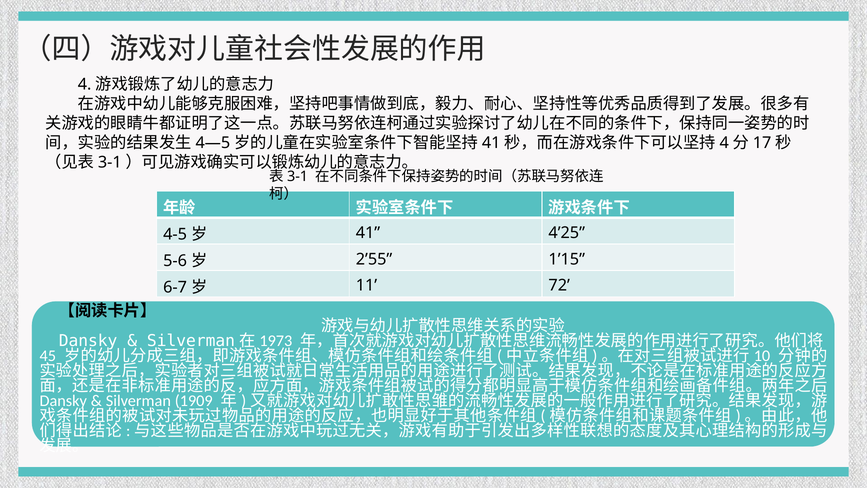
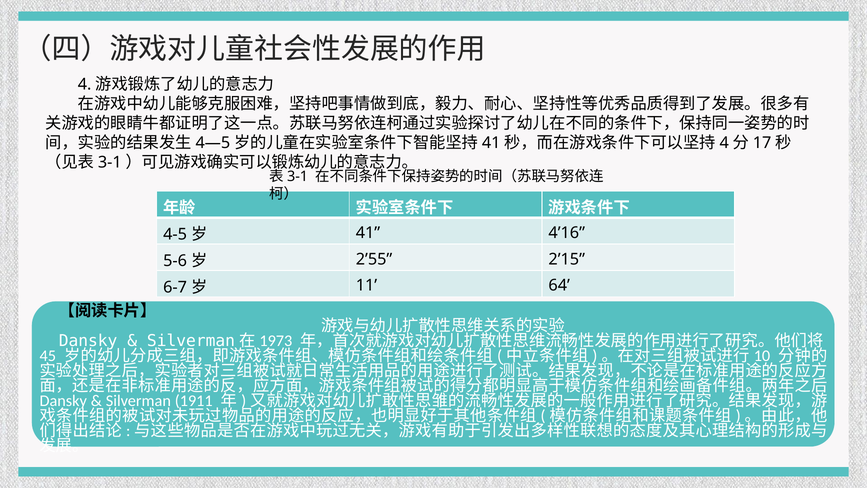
4’25: 4’25 -> 4’16 (567, 233)
1’15: 1’15 -> 2’15 (567, 259)
72: 72 -> 64 (559, 285)
1909: 1909 -> 1911 (194, 401)
